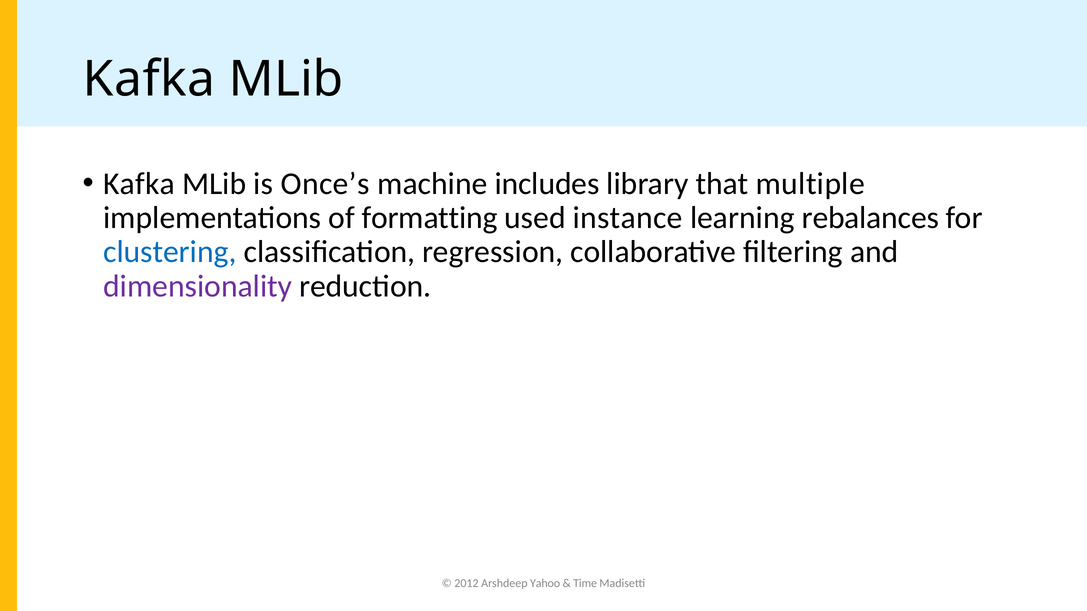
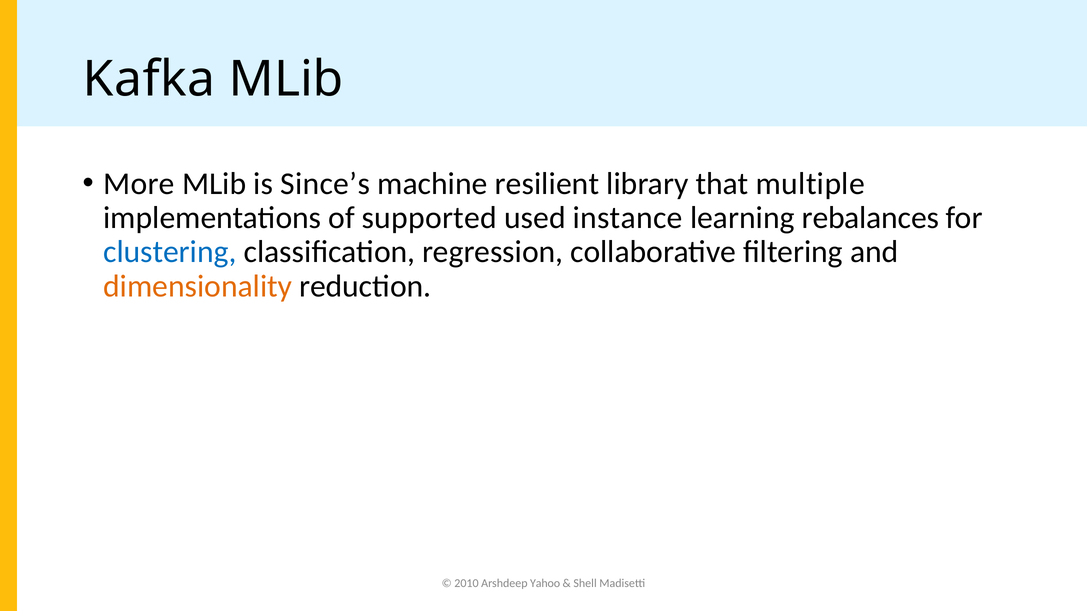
Kafka: Kafka -> More (139, 184)
Once’s: Once’s -> Since’s (325, 184)
includes: includes -> resilient (547, 184)
formatting: formatting -> supported (429, 218)
dimensionality colour: purple -> orange (198, 286)
2012: 2012 -> 2010 (466, 584)
Time: Time -> Shell (585, 584)
